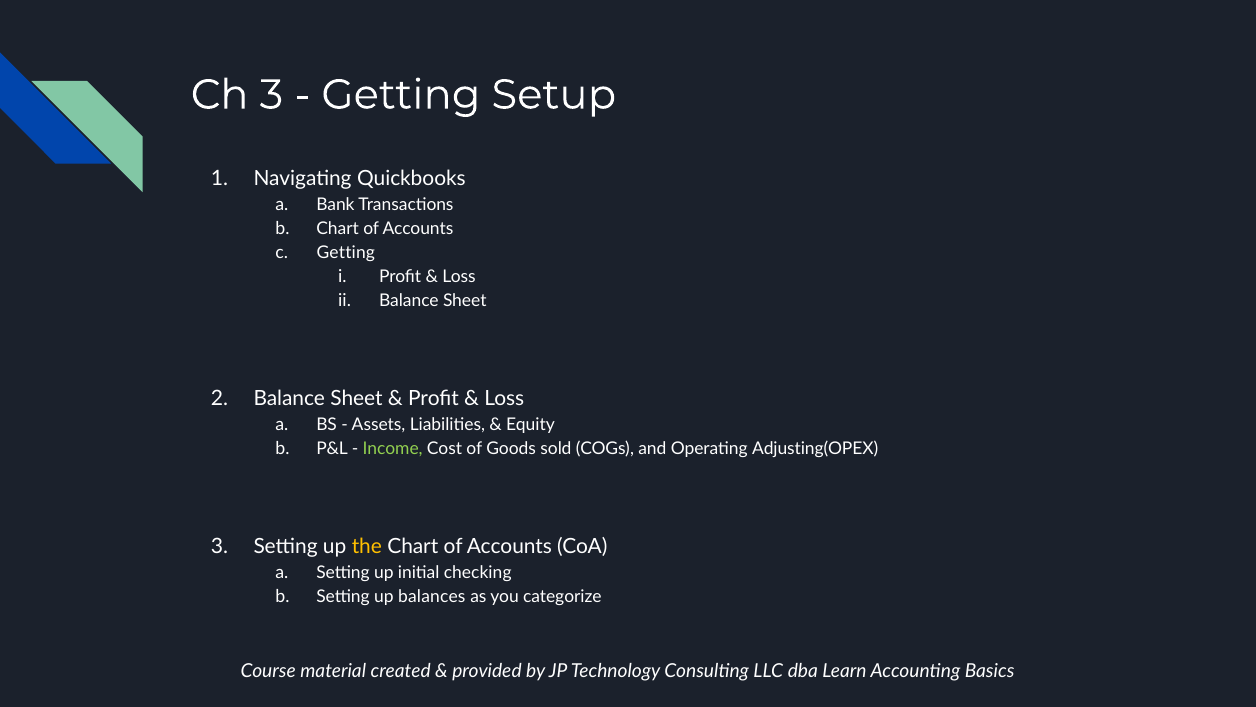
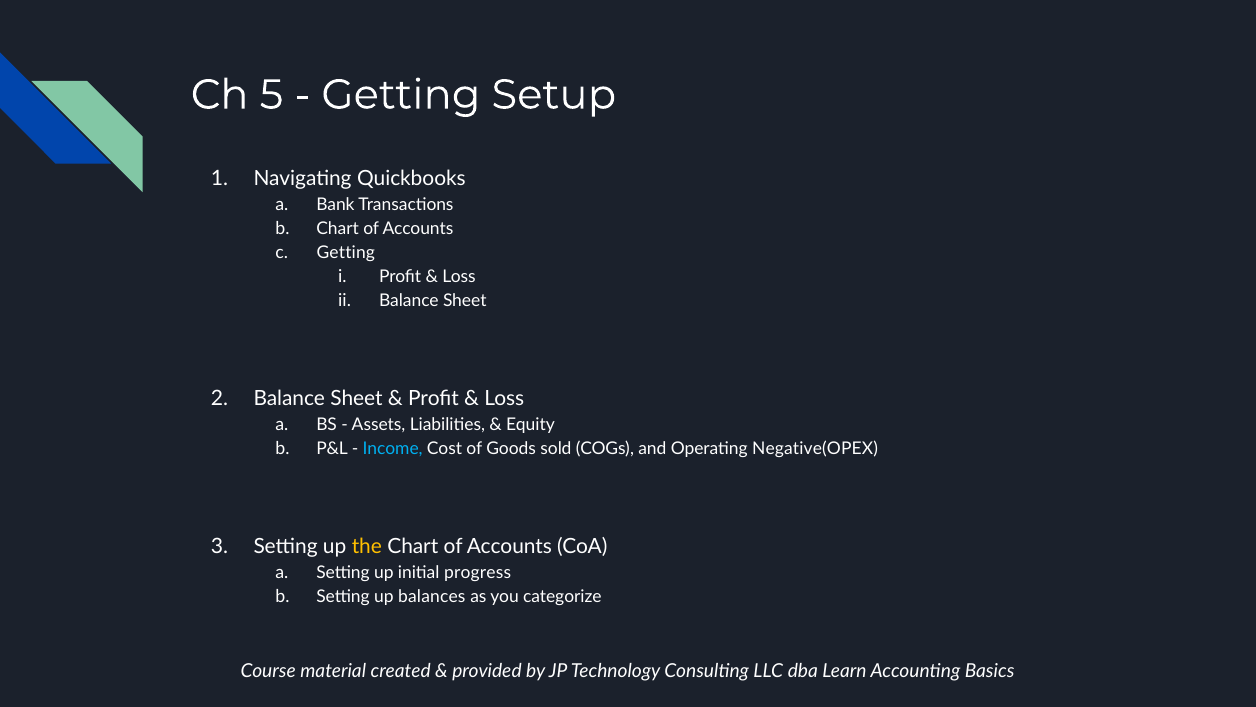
Ch 3: 3 -> 5 (271, 95)
Income colour: light green -> light blue (393, 449)
Adjusting(OPEX: Adjusting(OPEX -> Negative(OPEX (815, 449)
checking: checking -> progress (478, 572)
